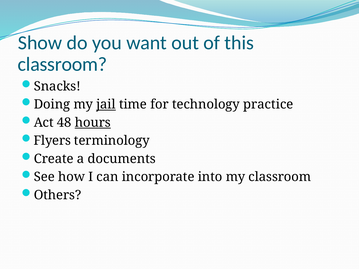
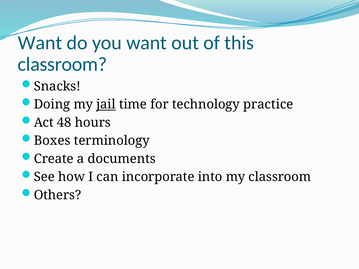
Show: Show -> Want (40, 43)
hours underline: present -> none (93, 123)
Flyers: Flyers -> Boxes (52, 141)
